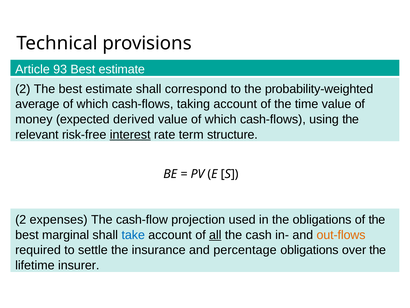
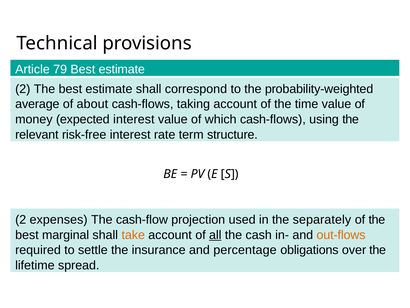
93: 93 -> 79 (60, 69)
average of which: which -> about (92, 104)
expected derived: derived -> interest (134, 119)
interest underline: present -> none (130, 134)
the obligations: obligations -> separately (322, 220)
take colour: blue -> orange (133, 235)
insurer: insurer -> spread (79, 265)
